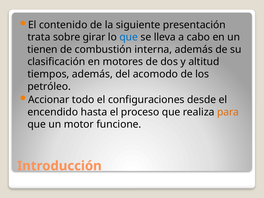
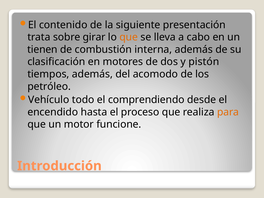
que colour: blue -> orange (129, 37)
altitud: altitud -> pistón (204, 62)
Accionar: Accionar -> Vehículo (49, 100)
configuraciones: configuraciones -> comprendiendo (146, 100)
